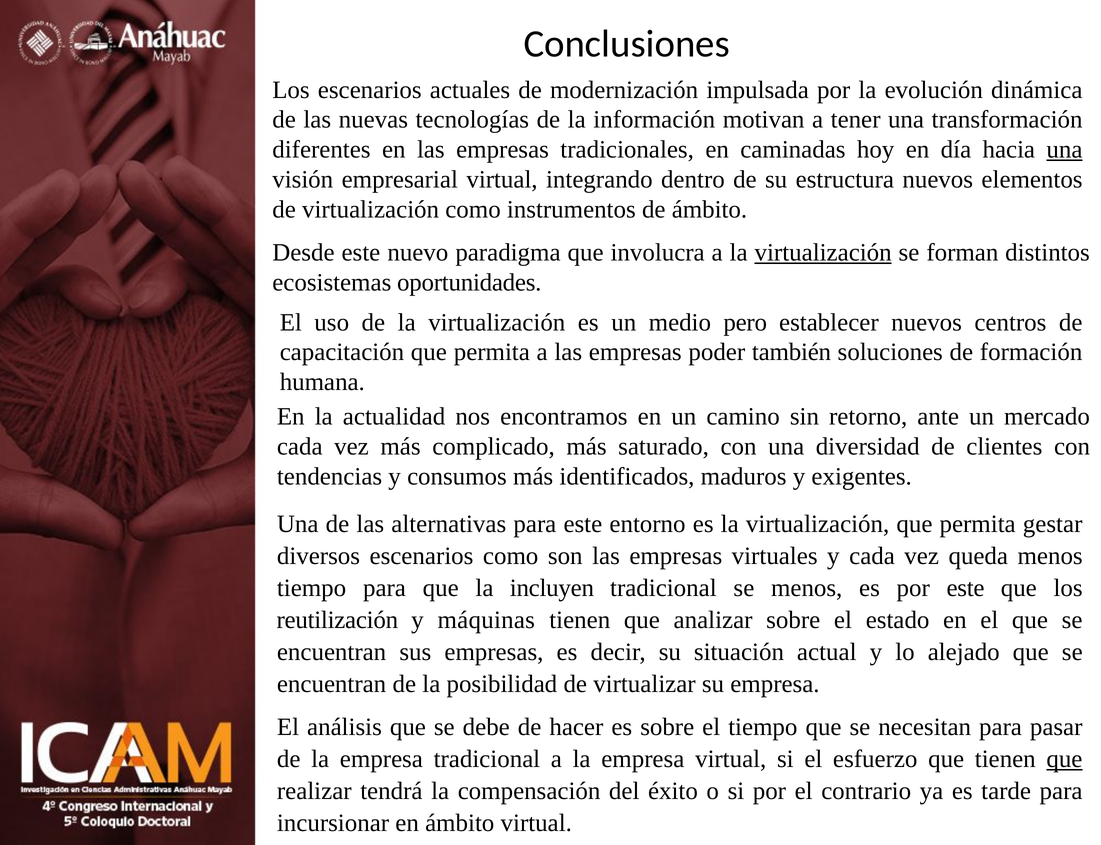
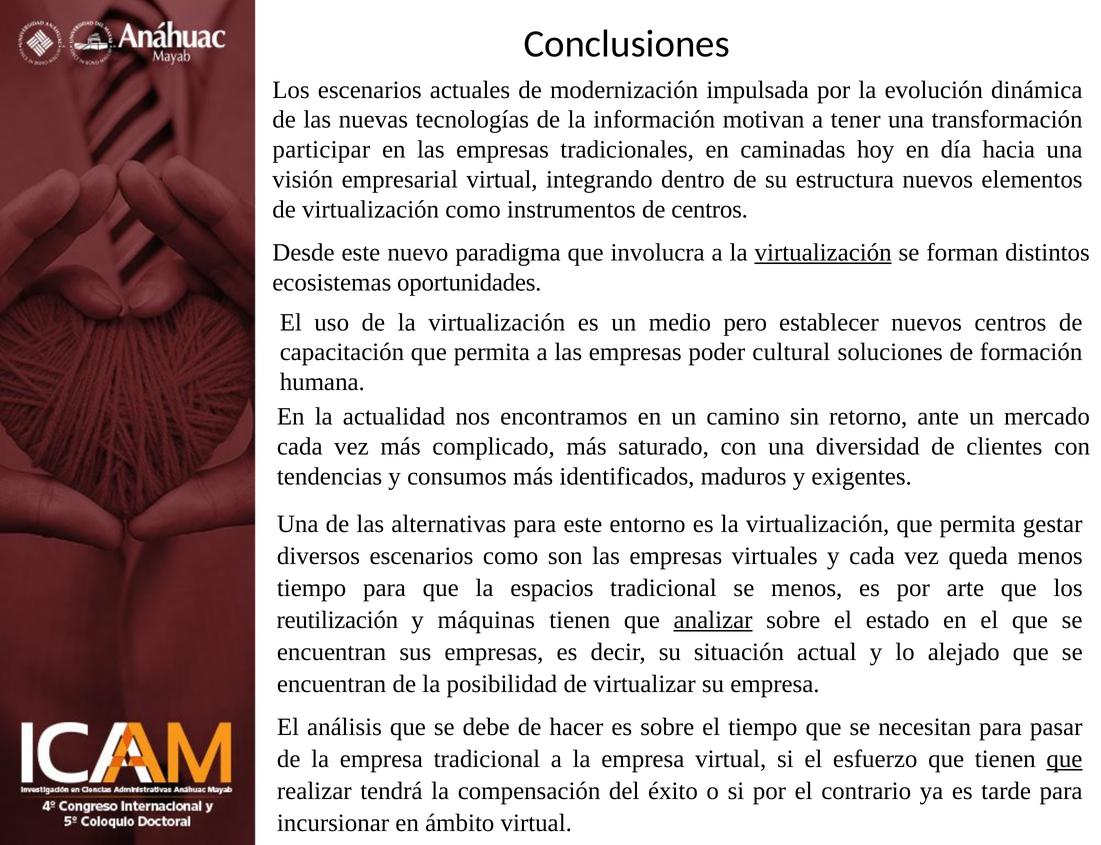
diferentes: diferentes -> participar (321, 150)
una underline: present -> none (1064, 150)
de ámbito: ámbito -> centros (710, 210)
también: también -> cultural (791, 352)
incluyen: incluyen -> espacios (552, 588)
por este: este -> arte (965, 588)
analizar underline: none -> present (713, 620)
